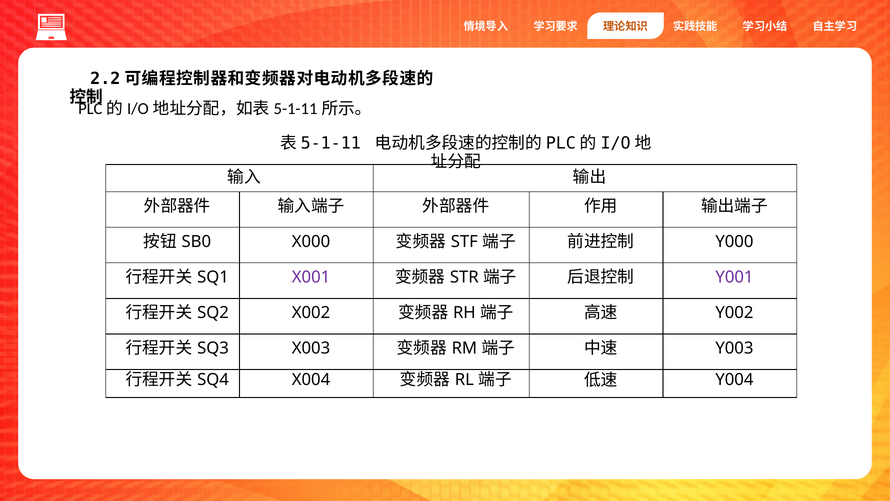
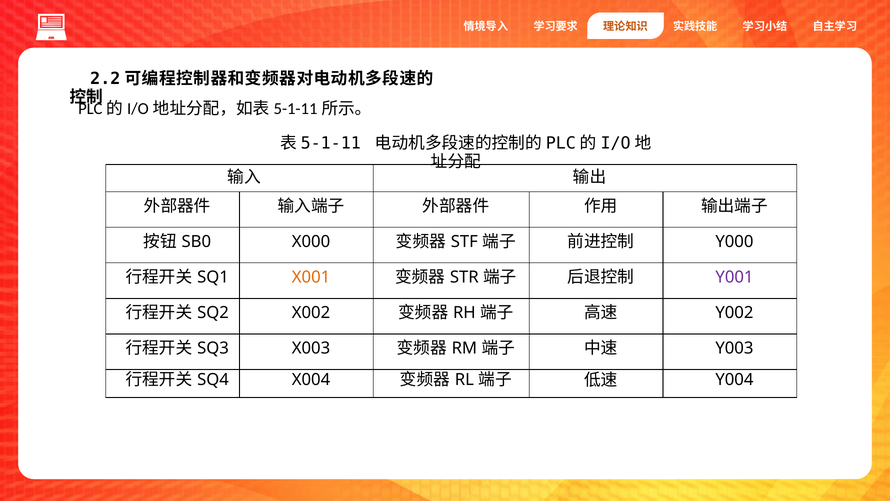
X001 colour: purple -> orange (311, 277)
